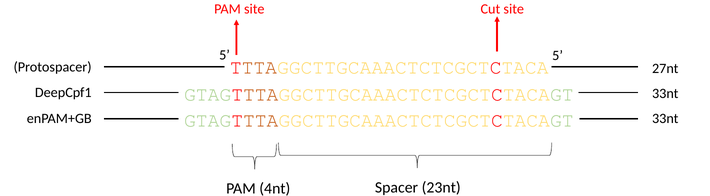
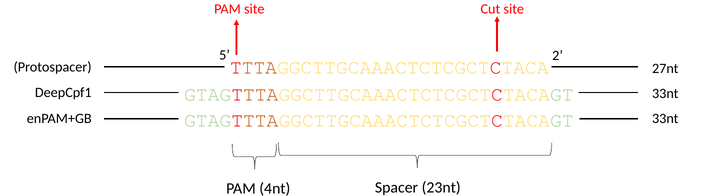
5 5: 5 -> 2 (558, 56)
